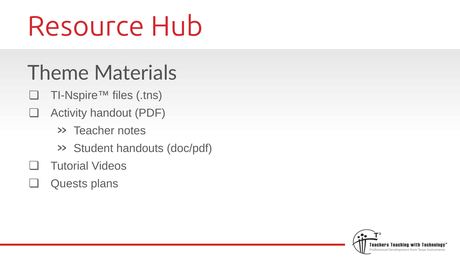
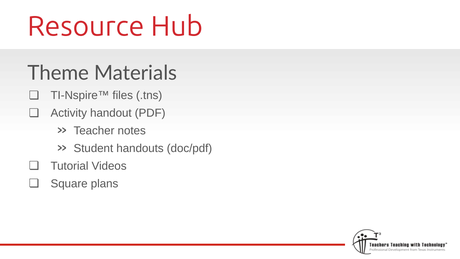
Quests: Quests -> Square (69, 184)
